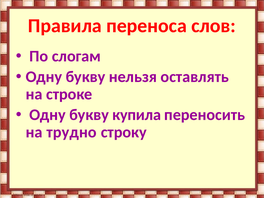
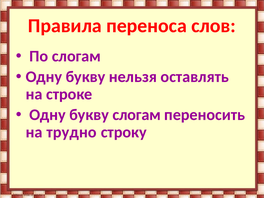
букву купила: купила -> слогам (137, 115)
